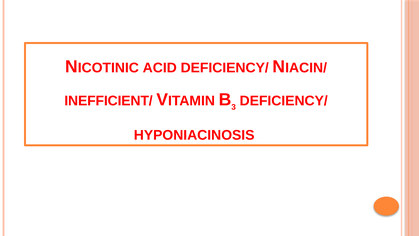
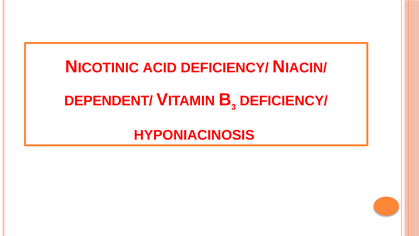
INEFFICIENT/: INEFFICIENT/ -> DEPENDENT/ (109, 101)
